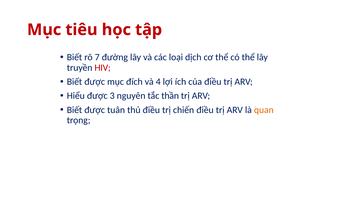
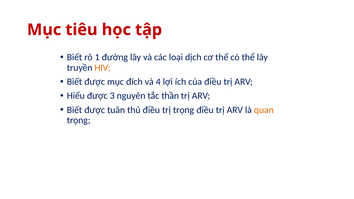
7: 7 -> 1 (97, 57)
HIV colour: red -> orange (103, 68)
trị chiến: chiến -> trọng (184, 110)
